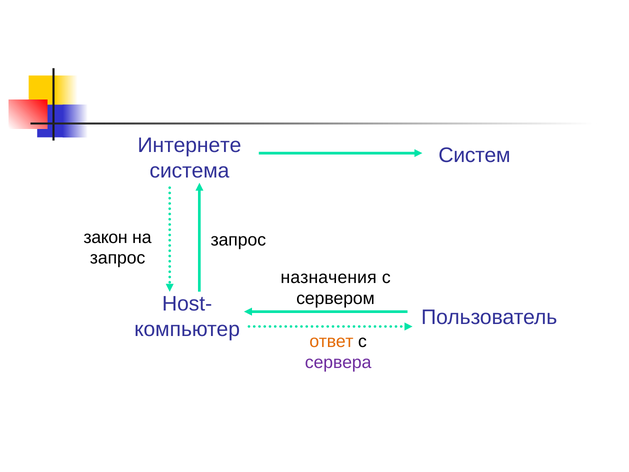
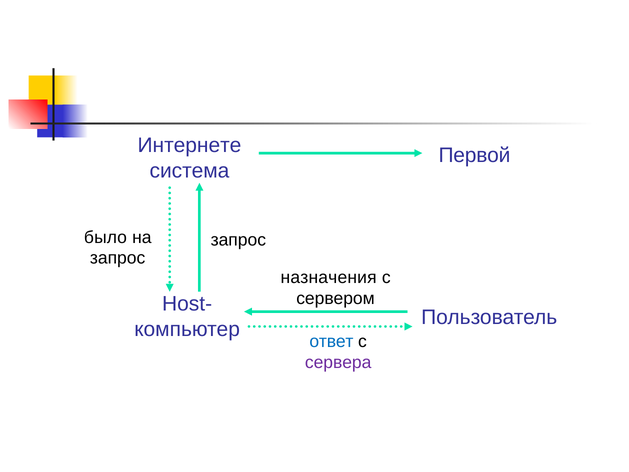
Систем: Систем -> Первой (474, 155)
закон: закон -> было (105, 237)
ответ colour: orange -> blue (331, 341)
